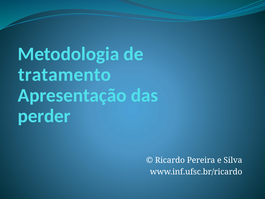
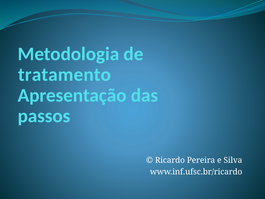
perder: perder -> passos (44, 116)
